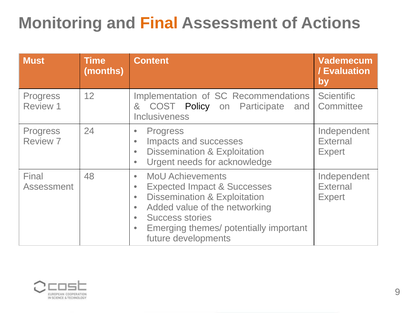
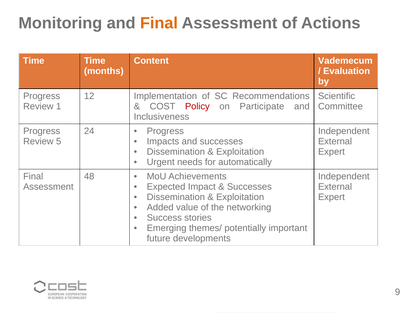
Must: Must -> Time (34, 61)
Policy colour: black -> red (197, 107)
7: 7 -> 5 (59, 142)
acknowledge: acknowledge -> automatically (245, 162)
